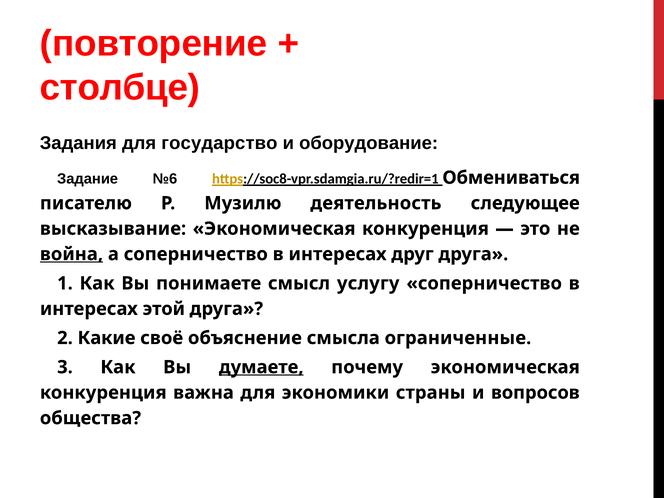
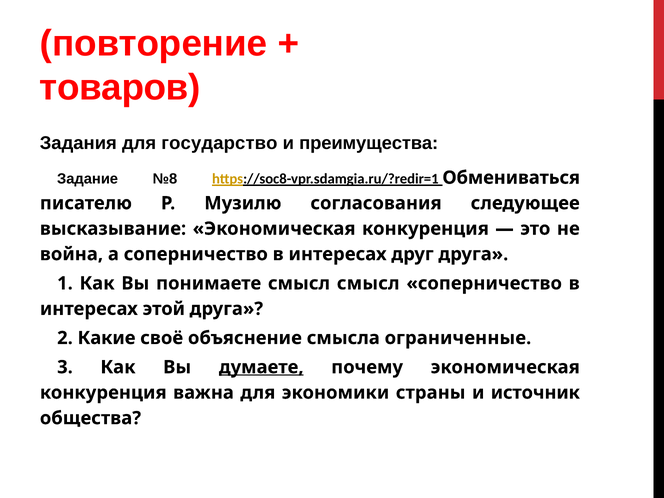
столбце: столбце -> товаров (120, 88)
оборудование: оборудование -> преимущества (369, 143)
№6: №6 -> №8 (165, 179)
деятельность: деятельность -> согласования (376, 203)
война underline: present -> none (71, 254)
смысл услугу: услугу -> смысл (368, 283)
вопросов: вопросов -> источник (535, 393)
